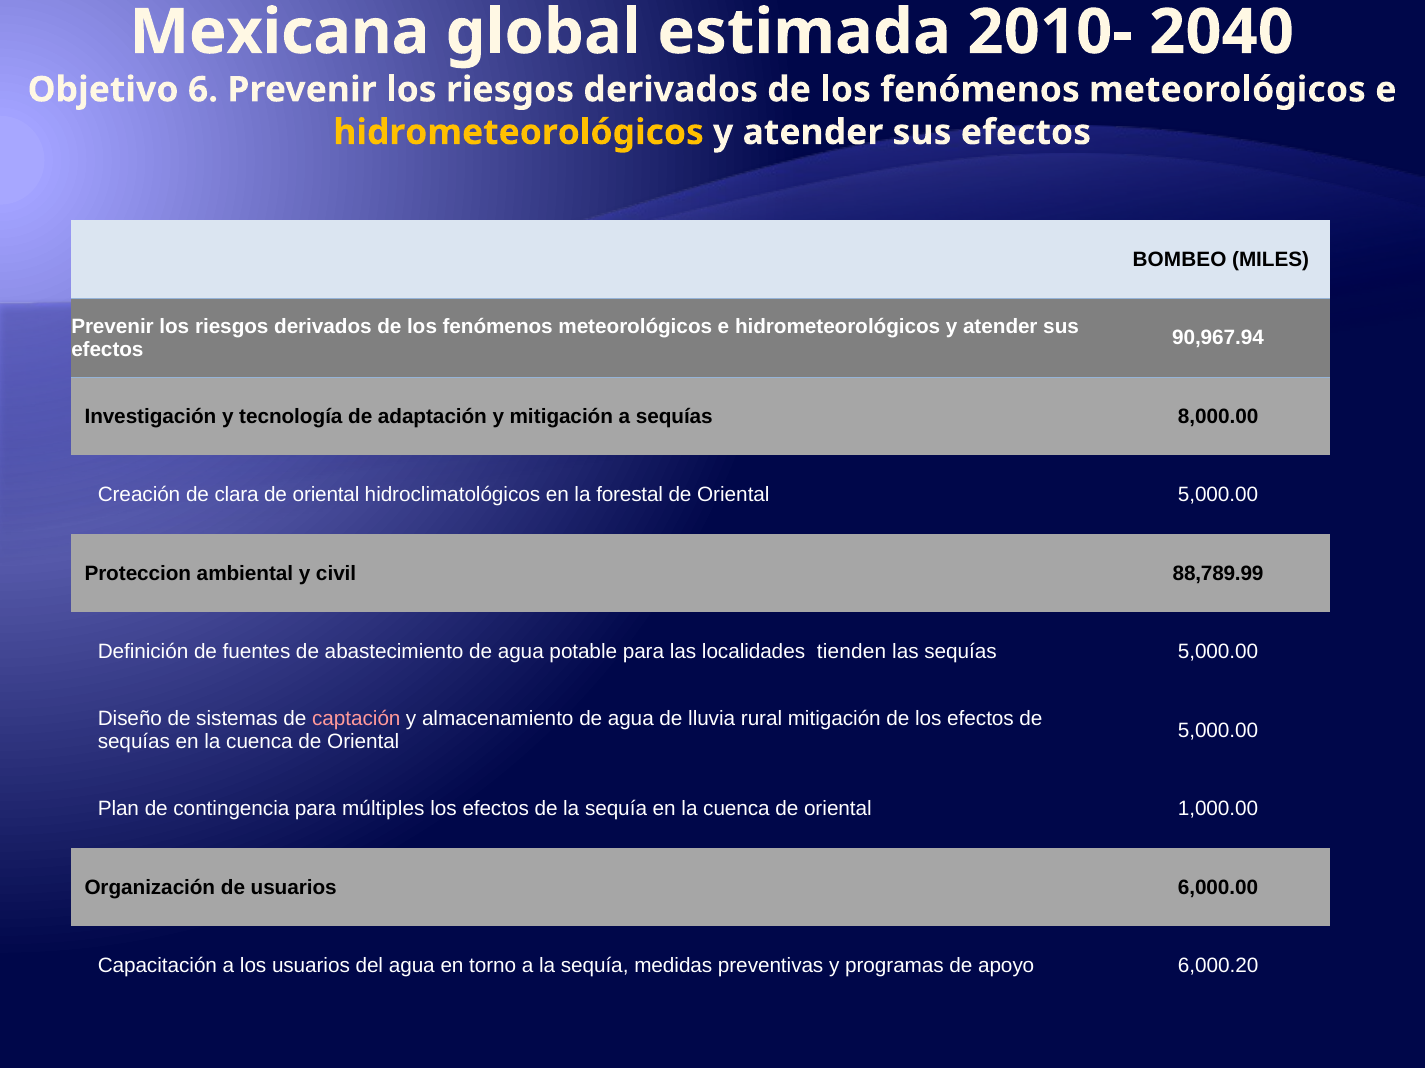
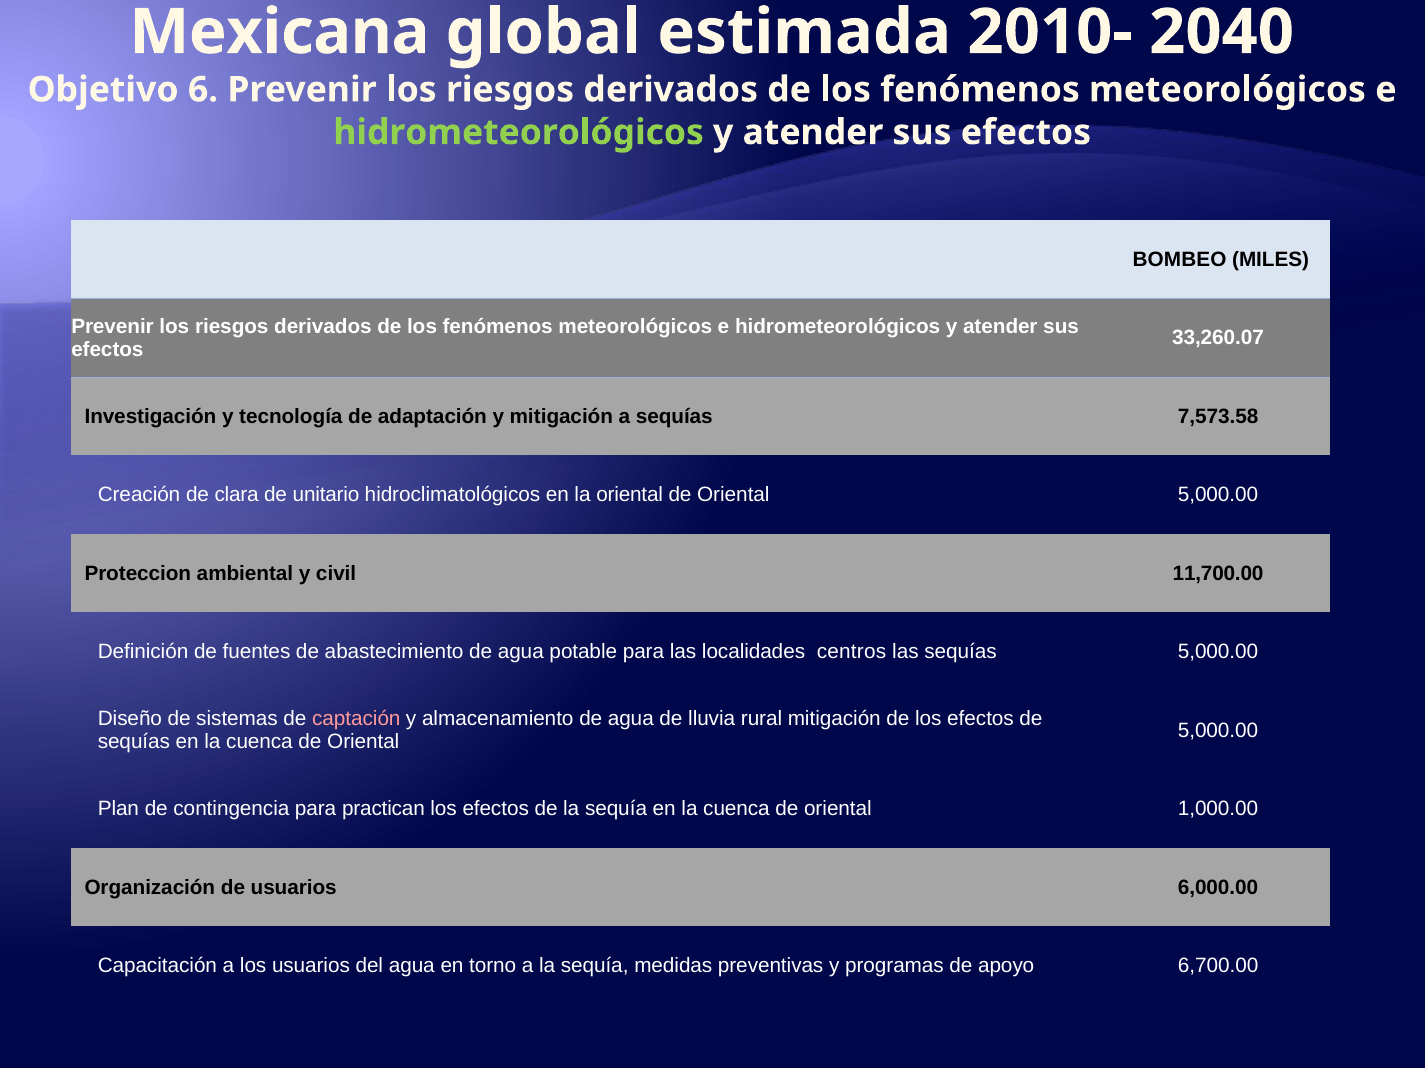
hidrometeorológicos colour: yellow -> light green (519, 132)
90,967.94: 90,967.94 -> 33,260.07 (1218, 338)
8,000.00: 8,000.00 -> 7,573.58 (1218, 417)
oriental: oriental -> unitario (326, 495)
la forestal: forestal -> oriental (630, 495)
88,789.99: 88,789.99 -> 11,700.00 (1218, 574)
tienden: tienden -> centros (851, 652)
múltiples: múltiples -> practican (383, 810)
6,000.20: 6,000.20 -> 6,700.00 (1218, 967)
